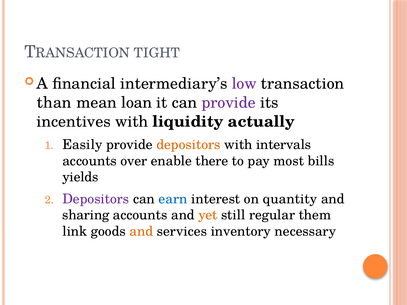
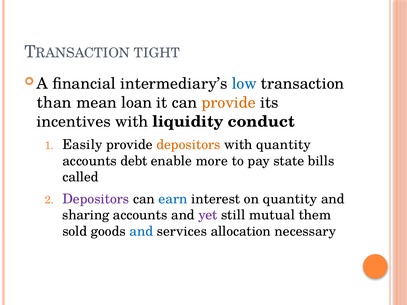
low colour: purple -> blue (244, 84)
provide colour: purple -> orange (229, 103)
actually: actually -> conduct (261, 122)
with intervals: intervals -> quantity (284, 145)
over: over -> debt (134, 161)
there: there -> more (212, 161)
most: most -> state (289, 161)
yields: yields -> called (81, 177)
yet colour: orange -> purple (208, 215)
regular: regular -> mutual (272, 215)
link: link -> sold (75, 232)
and colour: orange -> blue (141, 232)
inventory: inventory -> allocation (241, 232)
